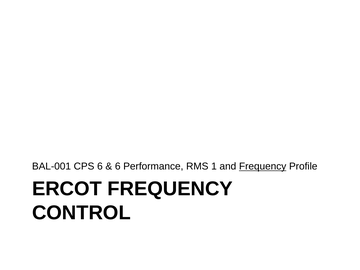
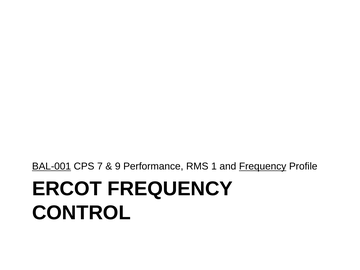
BAL-001 underline: none -> present (52, 166)
CPS 6: 6 -> 7 (100, 166)
6: 6 -> 9 (118, 166)
